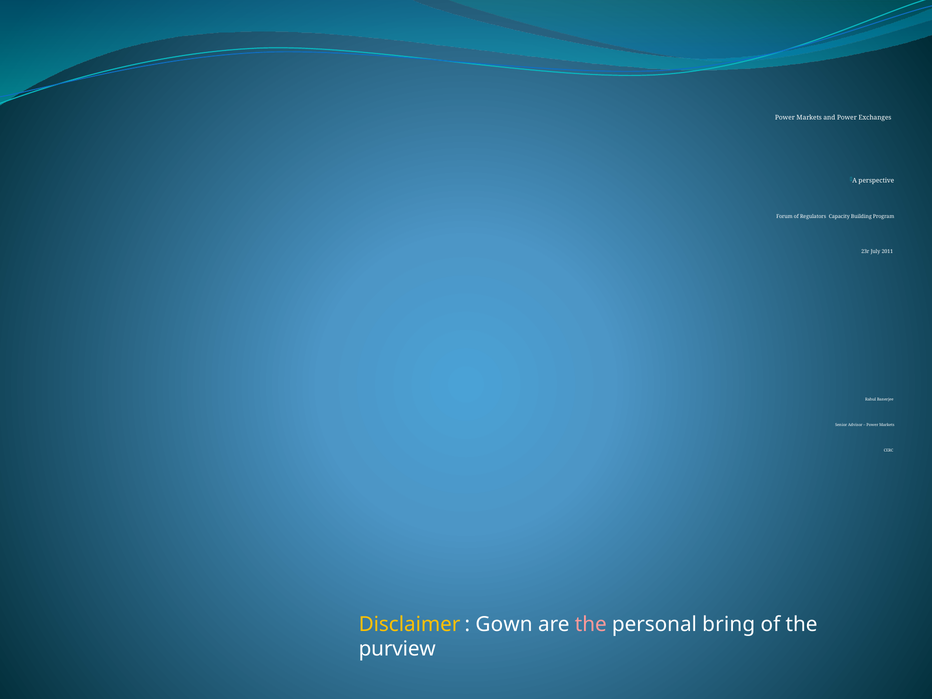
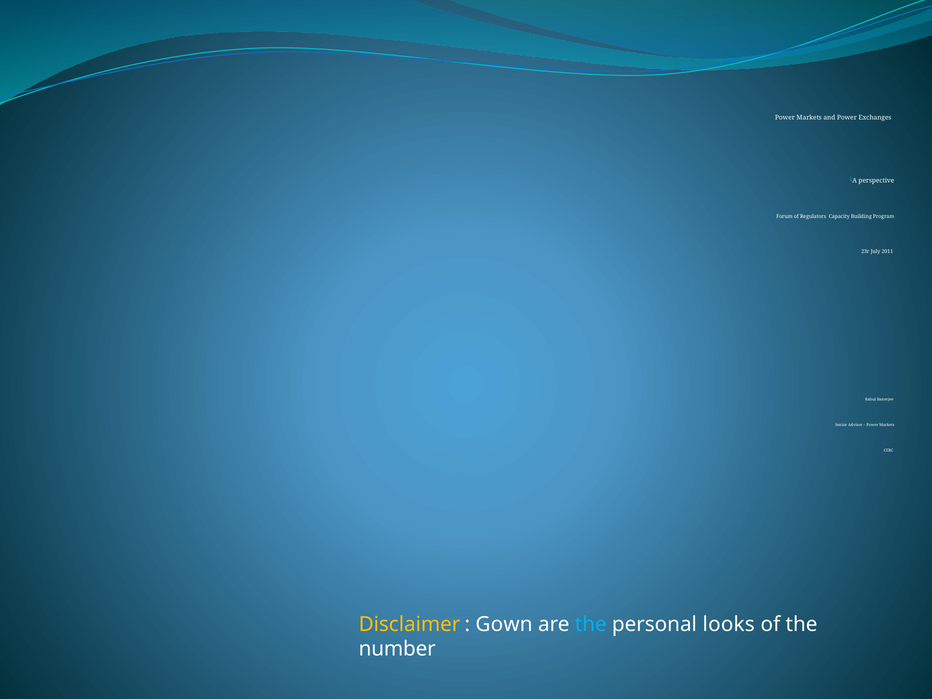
the colour: pink -> light blue (591, 624)
bring: bring -> looks (729, 624)
purview: purview -> number (397, 649)
